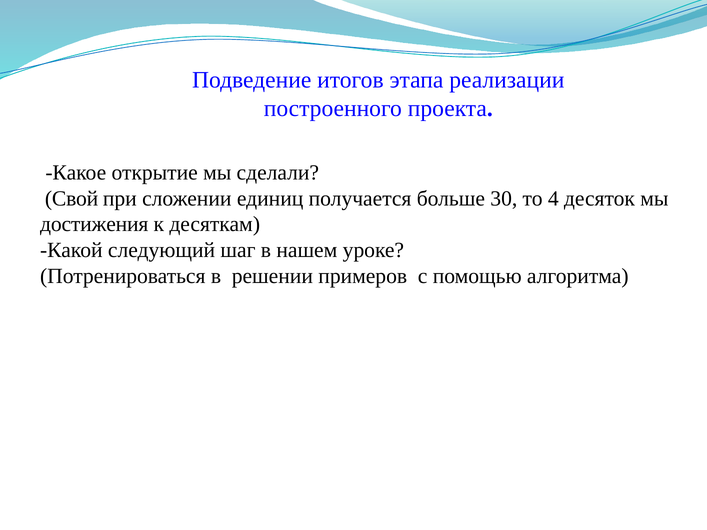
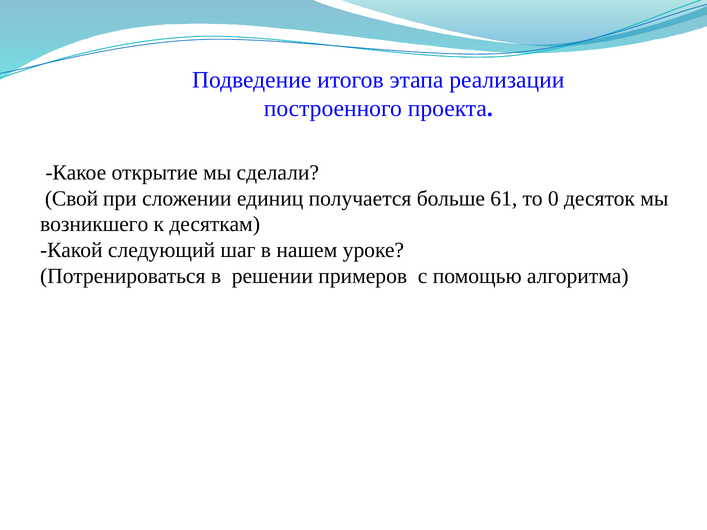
30: 30 -> 61 (504, 199)
4: 4 -> 0 (553, 199)
достижения: достижения -> возникшего (94, 224)
